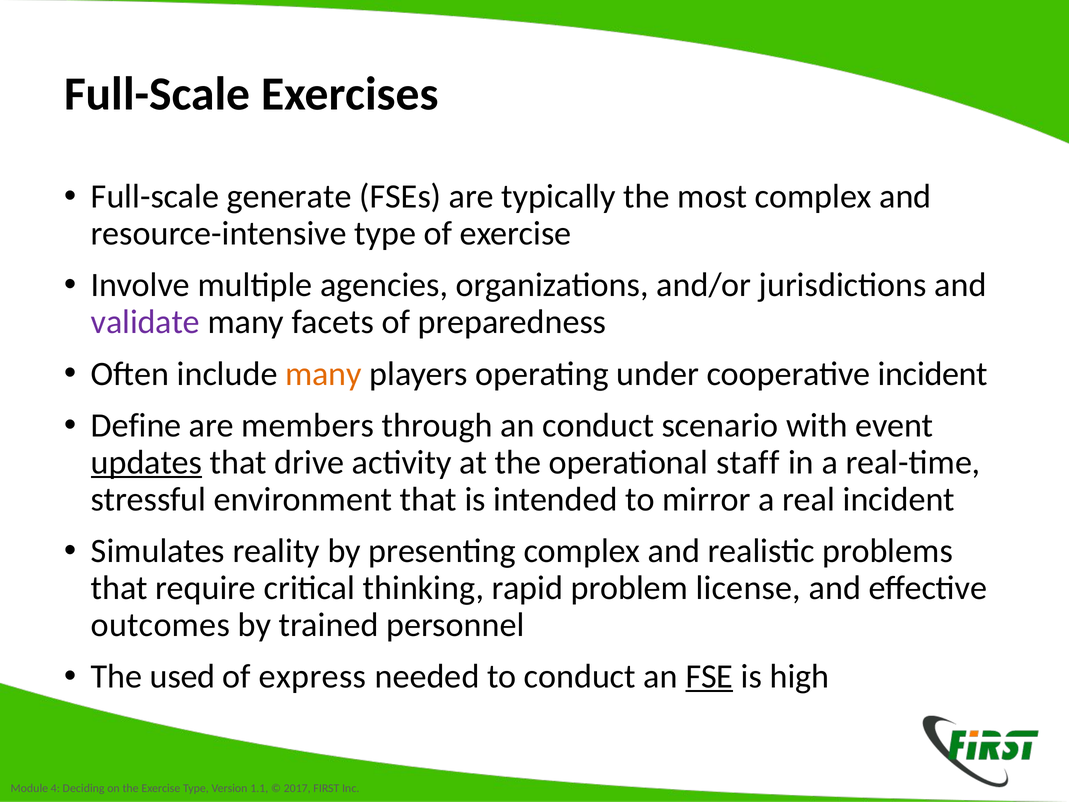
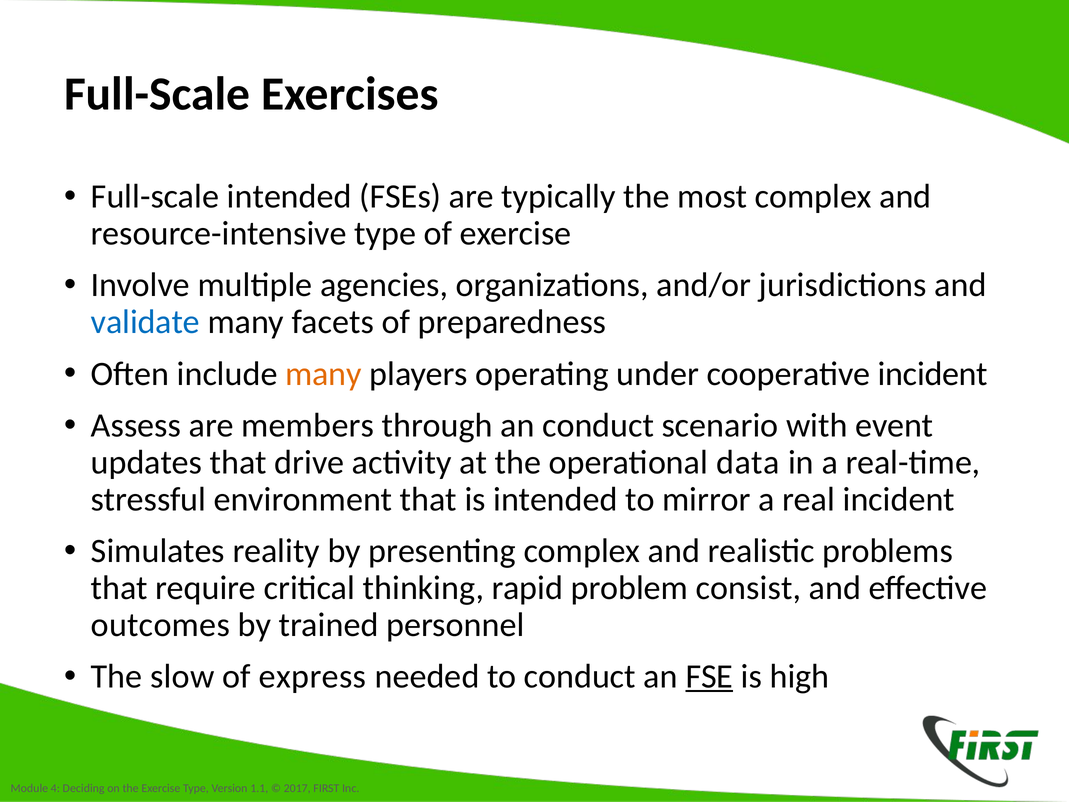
Full-scale generate: generate -> intended (289, 196)
validate colour: purple -> blue (145, 322)
Define: Define -> Assess (136, 425)
updates underline: present -> none (146, 462)
staff: staff -> data (748, 462)
license: license -> consist (748, 588)
used: used -> slow (182, 676)
